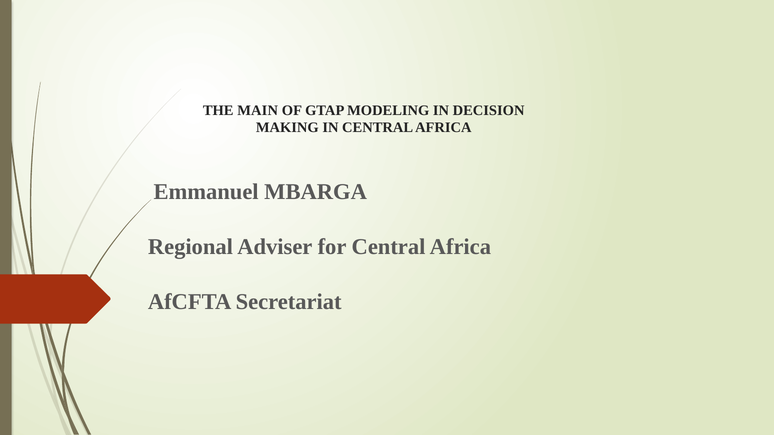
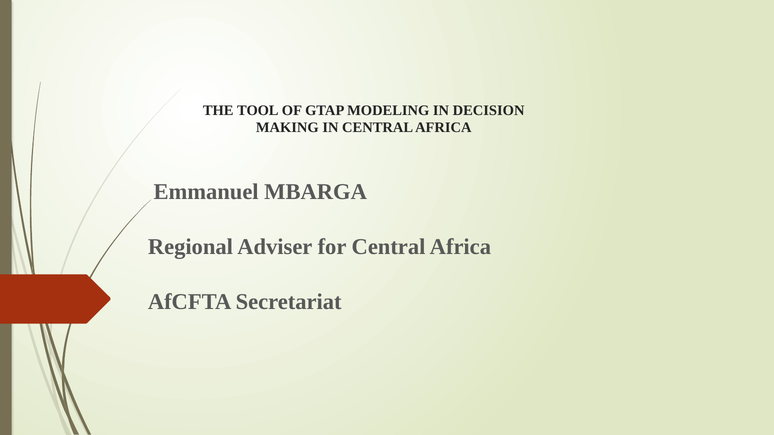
MAIN: MAIN -> TOOL (258, 110)
